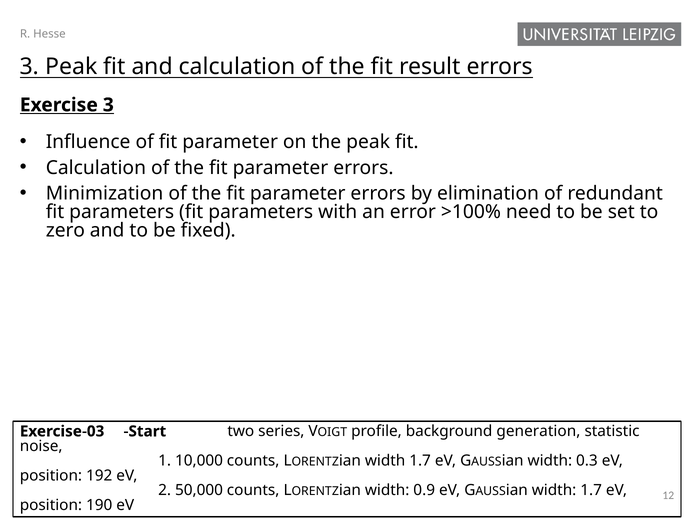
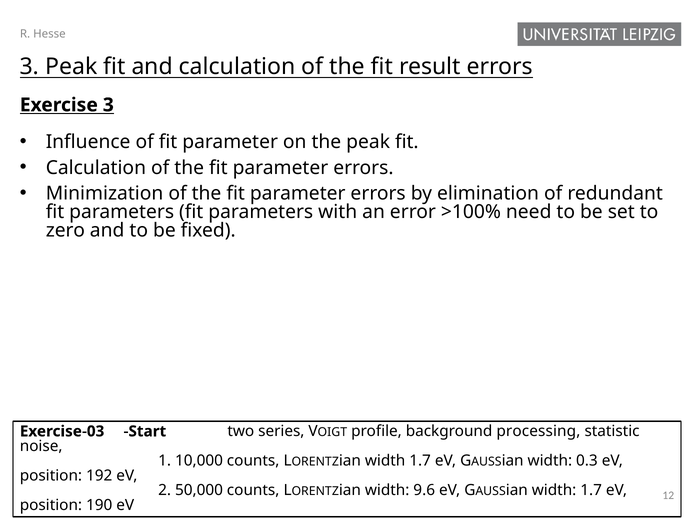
generation: generation -> processing (538, 431)
0.9: 0.9 -> 9.6 (424, 490)
